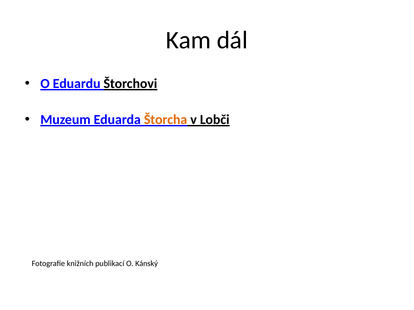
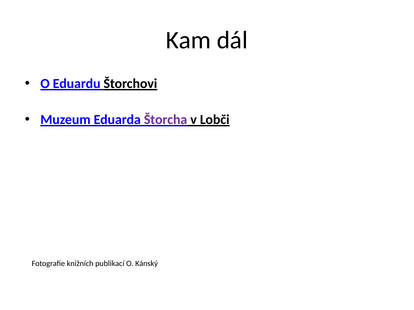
Štorcha colour: orange -> purple (166, 120)
